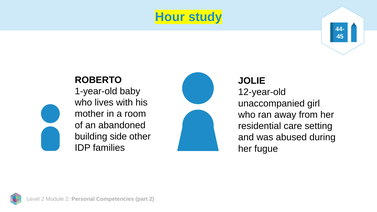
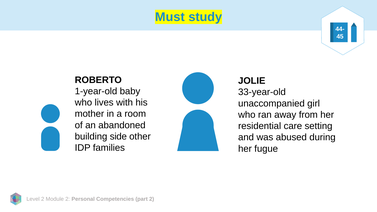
Hour: Hour -> Must (170, 17)
12-year-old: 12-year-old -> 33-year-old (262, 92)
